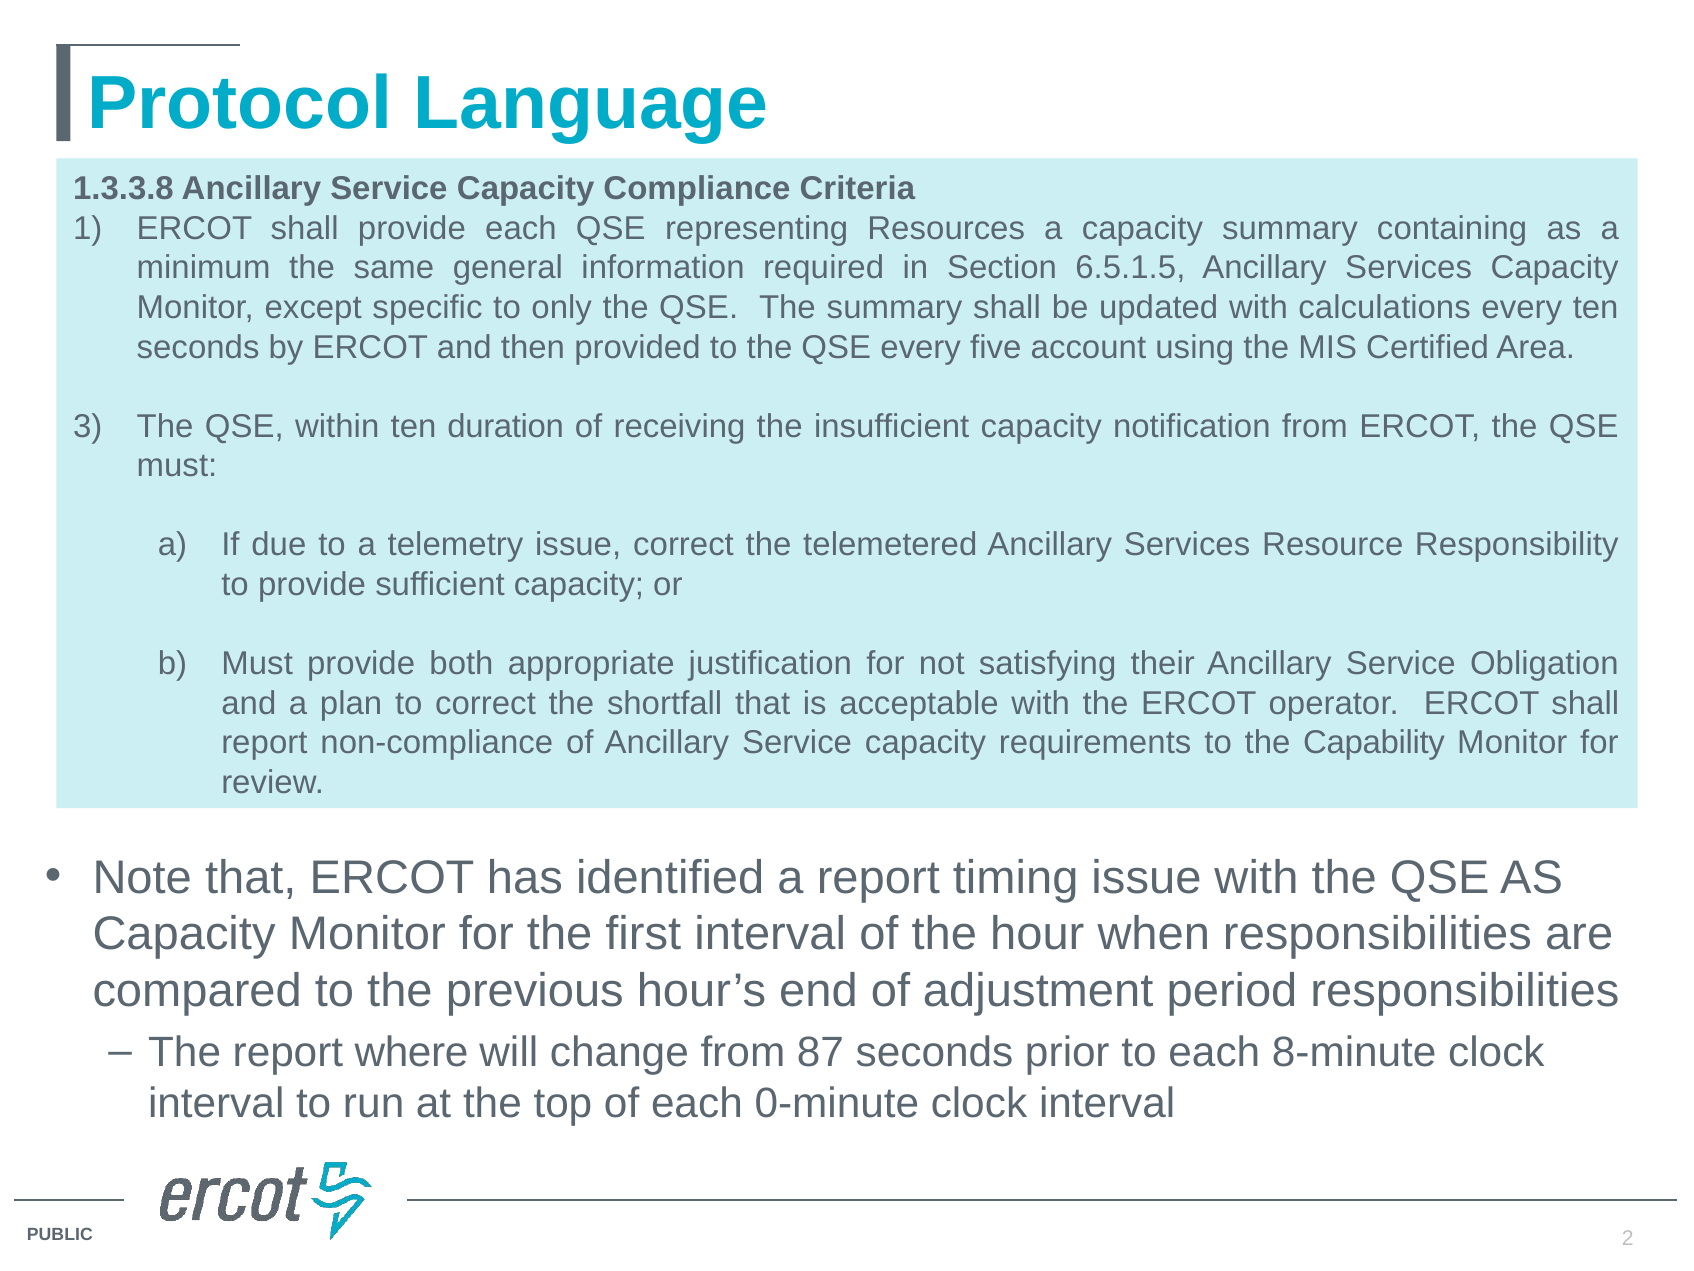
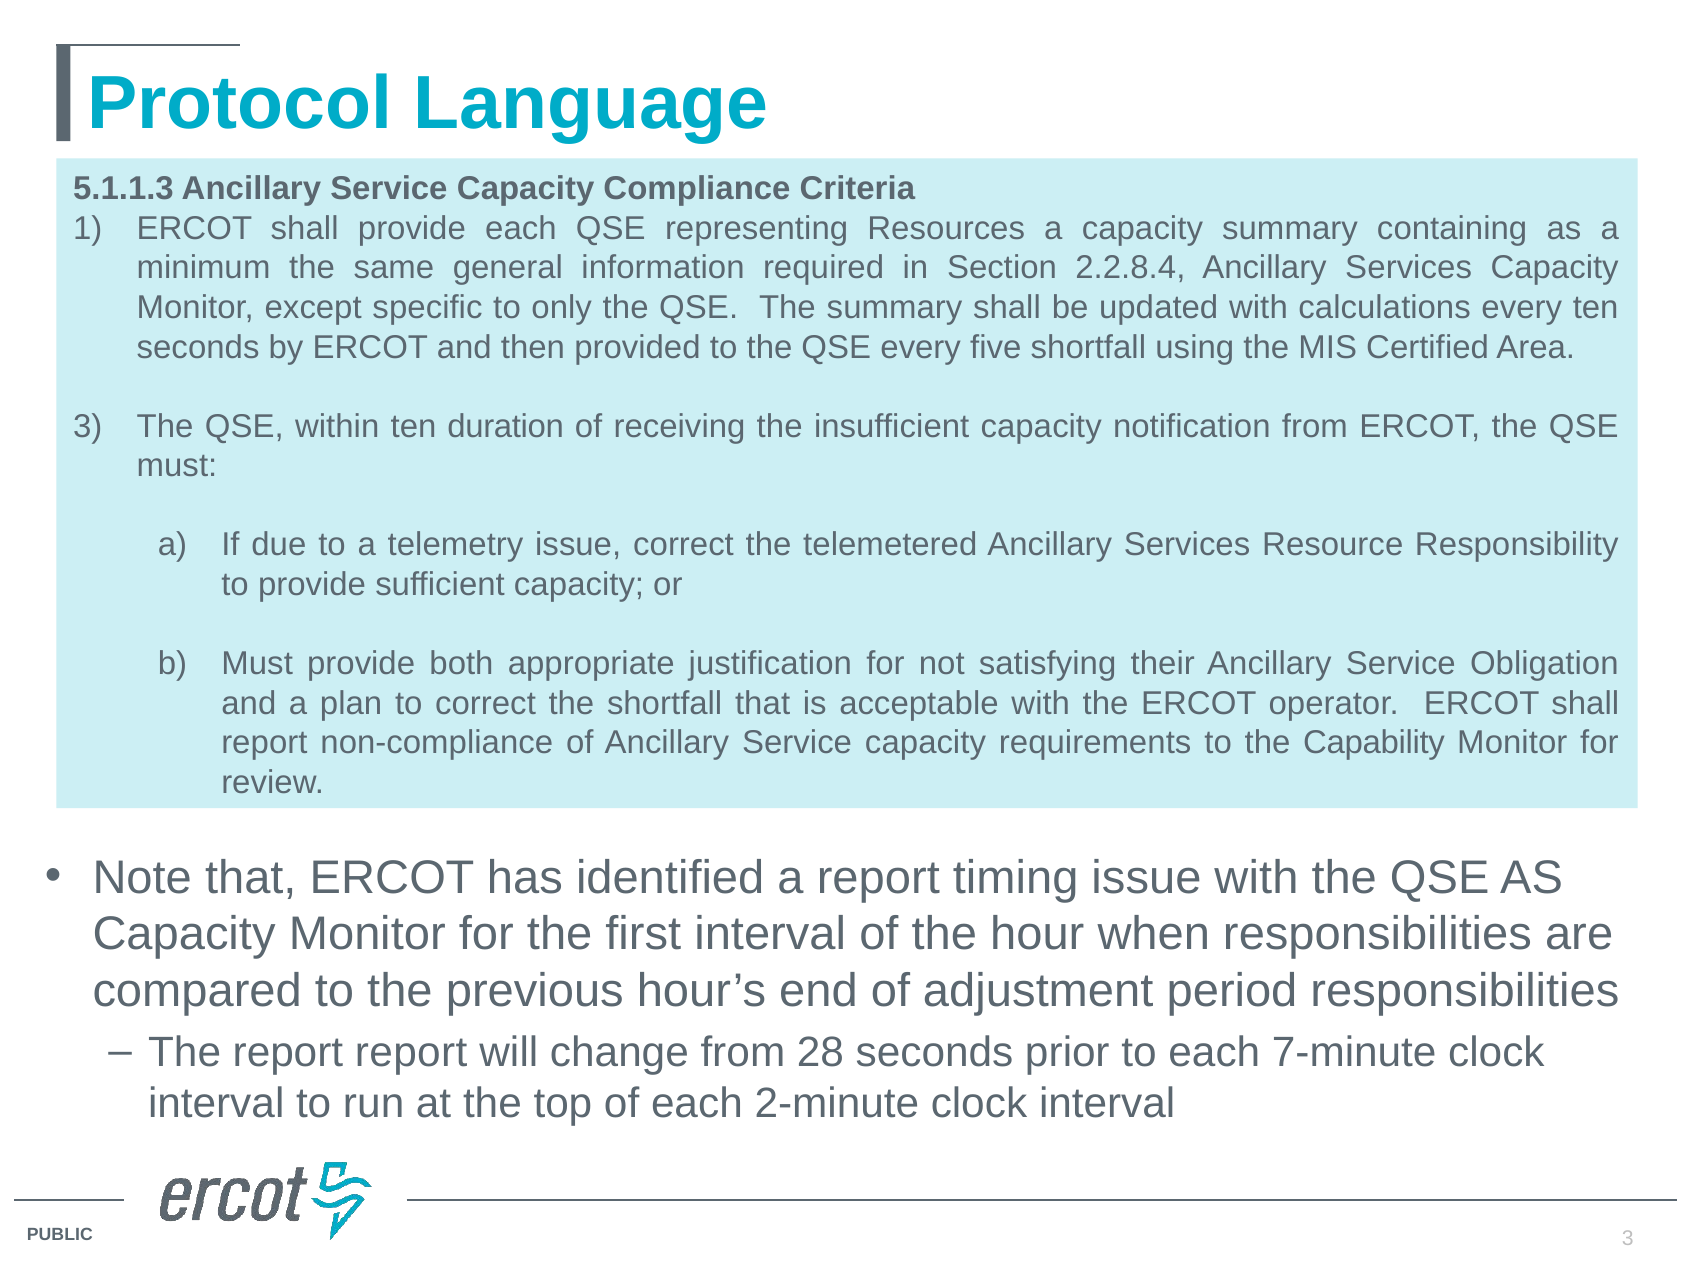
1.3.3.8: 1.3.3.8 -> 5.1.1.3 (123, 189)
6.5.1.5: 6.5.1.5 -> 2.2.8.4 (1130, 268)
five account: account -> shortfall (1088, 347)
report where: where -> report (411, 1052)
87: 87 -> 28 (820, 1052)
8-minute: 8-minute -> 7-minute (1354, 1052)
0-minute: 0-minute -> 2-minute (837, 1103)
2: 2 -> 3 (1628, 1238)
